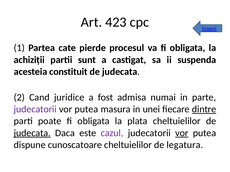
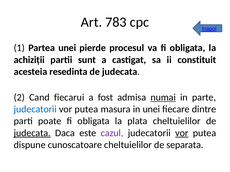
423: 423 -> 783 (116, 22)
Partea cate: cate -> unei (67, 48)
suspenda: suspenda -> constituit (197, 60)
constituit: constituit -> resedinta (68, 72)
juridice: juridice -> fiecarui (69, 98)
numai underline: none -> present (163, 98)
judecatorii colour: purple -> blue (35, 110)
dintre underline: present -> none (204, 110)
legatura: legatura -> separata (185, 145)
